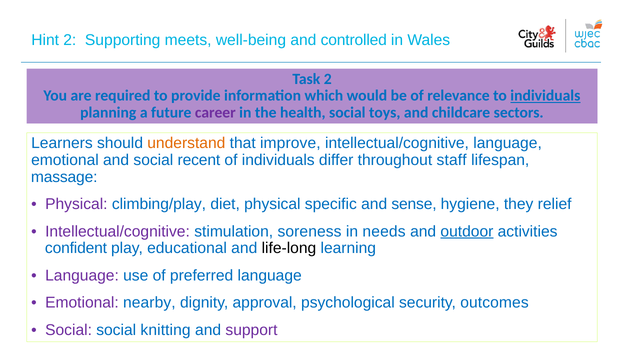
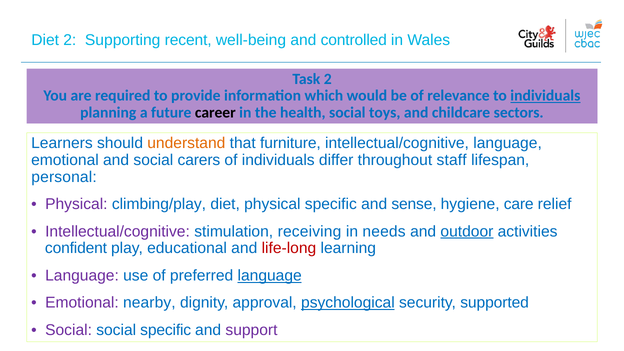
Hint: Hint -> Diet (45, 40)
meets: meets -> recent (188, 40)
career colour: purple -> black (215, 113)
improve: improve -> furniture (290, 143)
recent: recent -> carers (199, 160)
massage: massage -> personal (64, 177)
they: they -> care (519, 204)
soreness: soreness -> receiving (309, 232)
life-long colour: black -> red (289, 248)
language underline: none -> present (270, 276)
psychological underline: none -> present (348, 303)
outcomes: outcomes -> supported (495, 303)
social knitting: knitting -> specific (166, 330)
